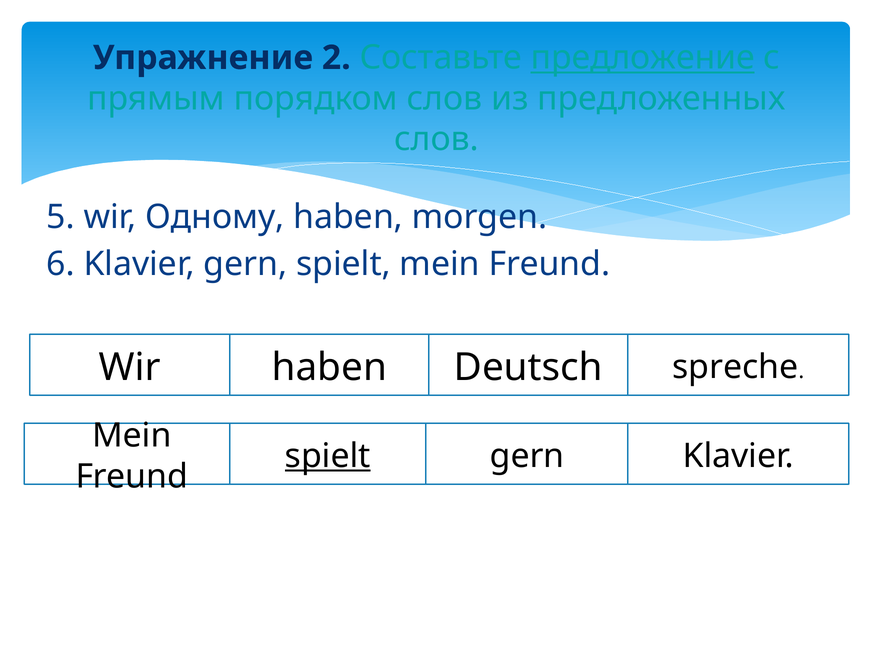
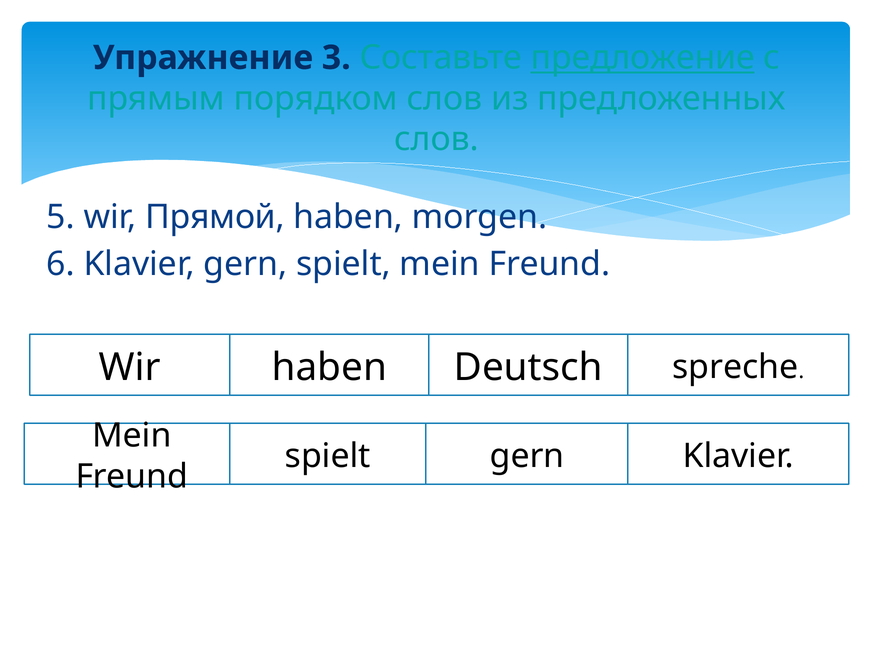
2: 2 -> 3 (336, 58)
Одному: Одному -> Прямой (215, 217)
spielt underline: present -> none (328, 456)
